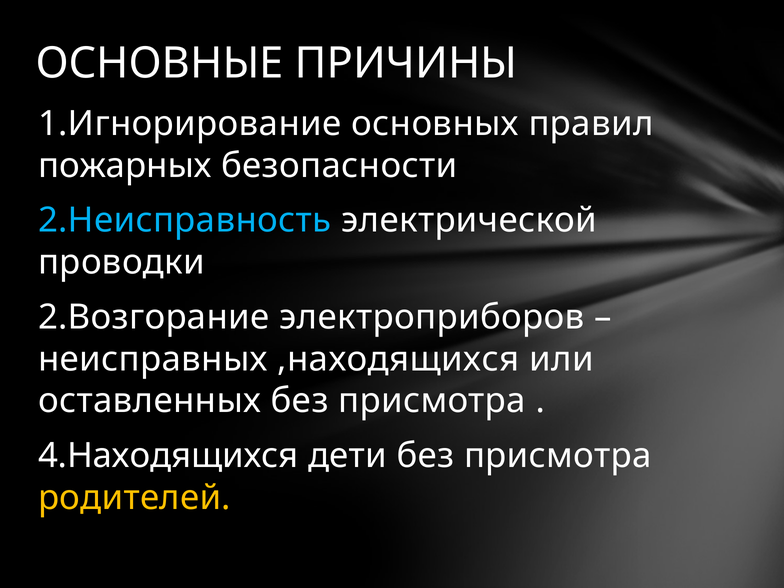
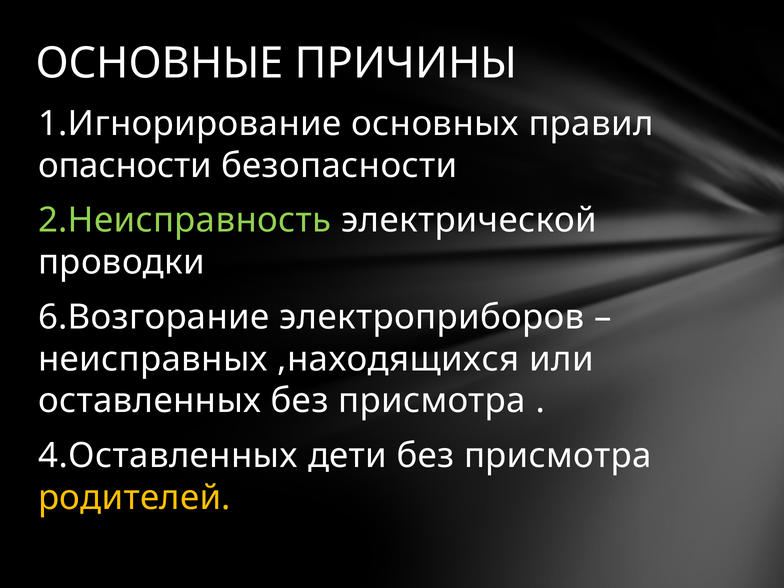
пожарных: пожарных -> опасности (125, 166)
2.Неисправность colour: light blue -> light green (185, 220)
2.Возгорание: 2.Возгорание -> 6.Возгорание (154, 317)
4.Находящихся: 4.Находящихся -> 4.Оставленных (168, 456)
